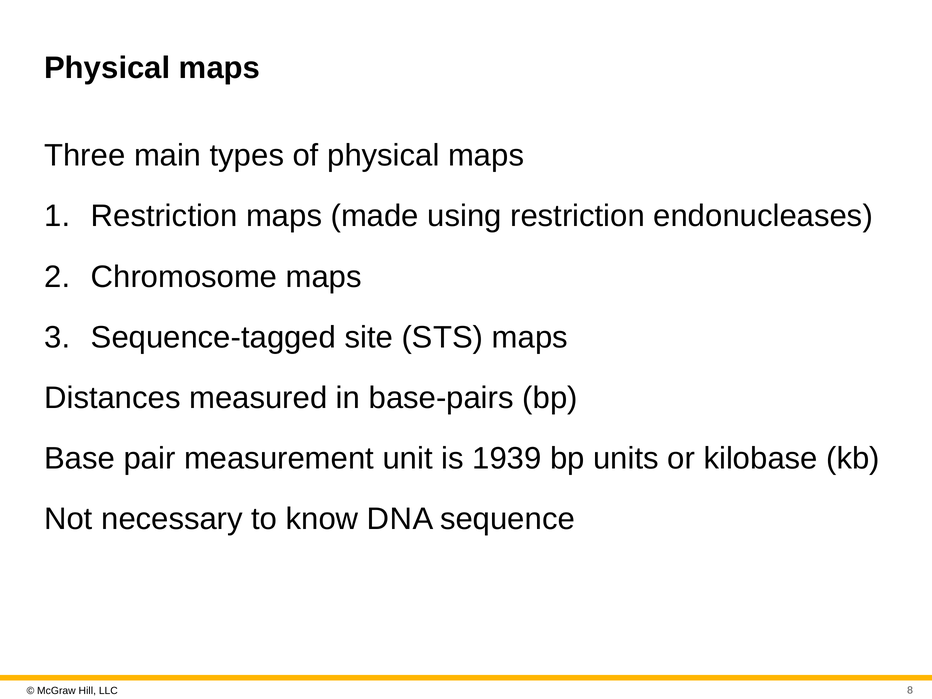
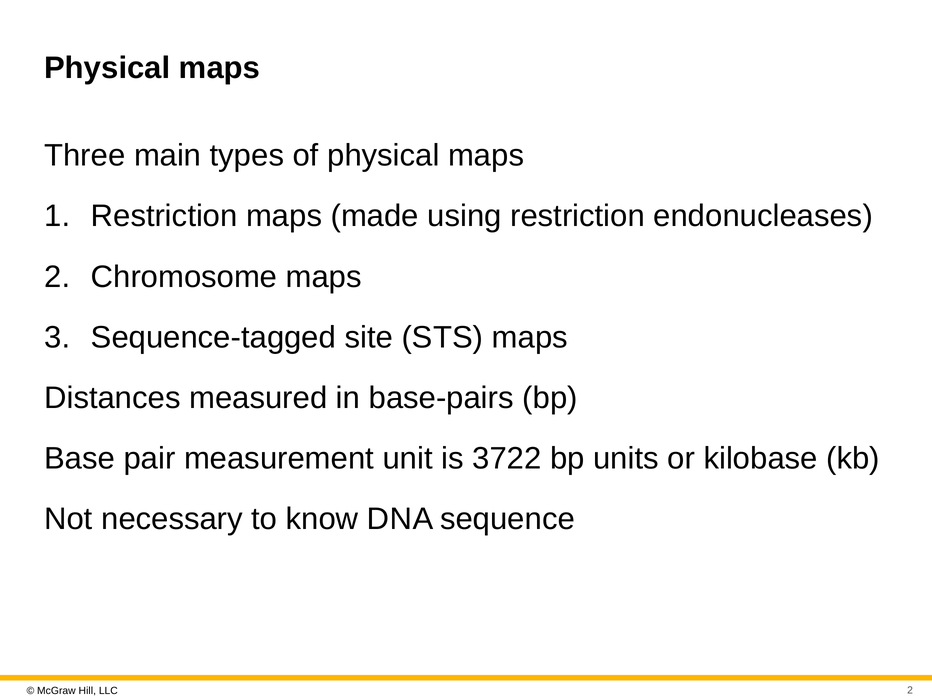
1939: 1939 -> 3722 (507, 458)
8: 8 -> 2 (910, 690)
